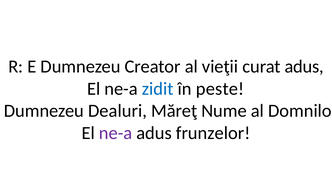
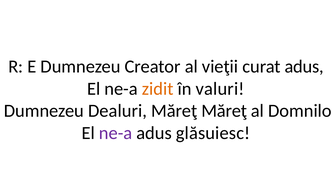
zidit colour: blue -> orange (158, 89)
peste: peste -> valuri (220, 89)
Măreţ Nume: Nume -> Măreţ (224, 111)
frunzelor: frunzelor -> glăsuiesc (213, 133)
